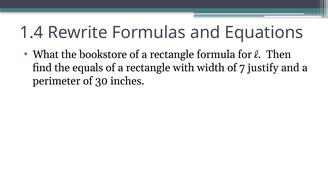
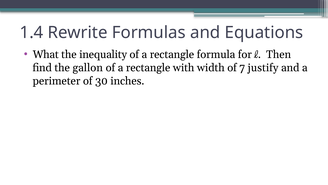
bookstore: bookstore -> inequality (103, 54)
equals: equals -> gallon (88, 68)
